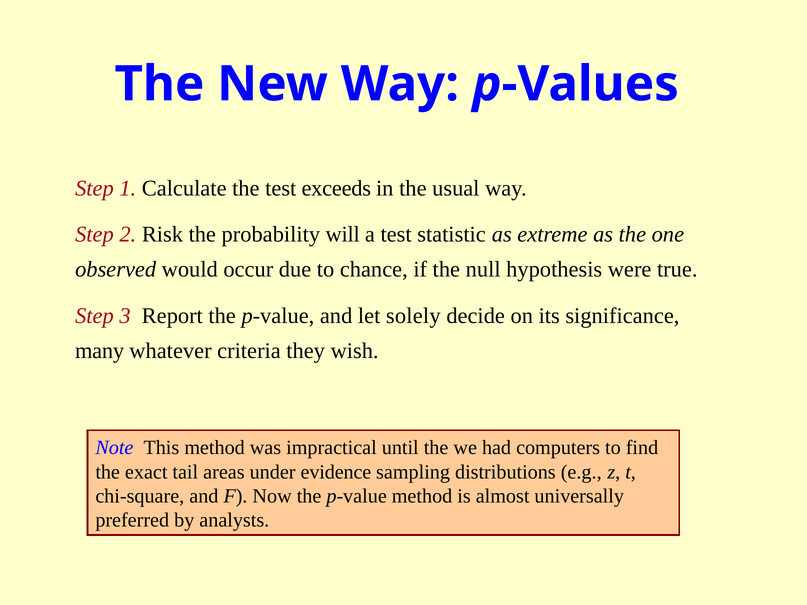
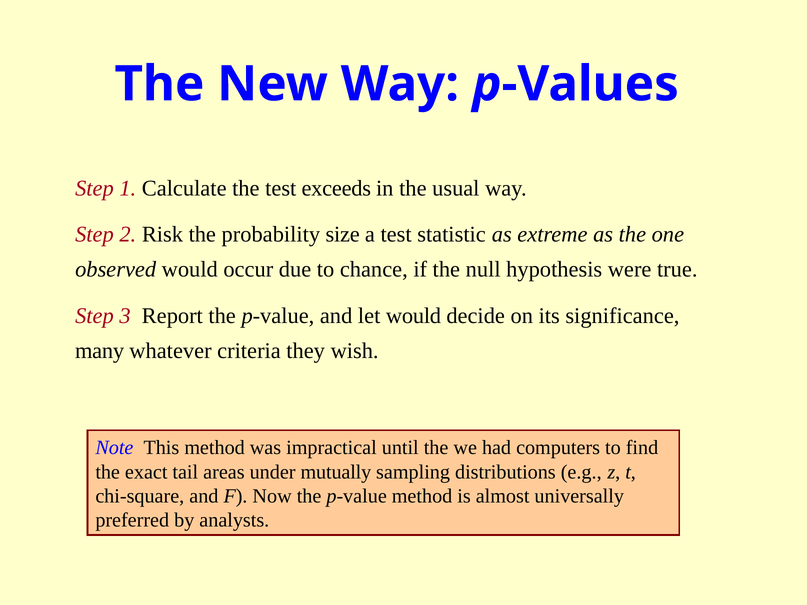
will: will -> size (343, 235)
let solely: solely -> would (414, 316)
evidence: evidence -> mutually (336, 472)
